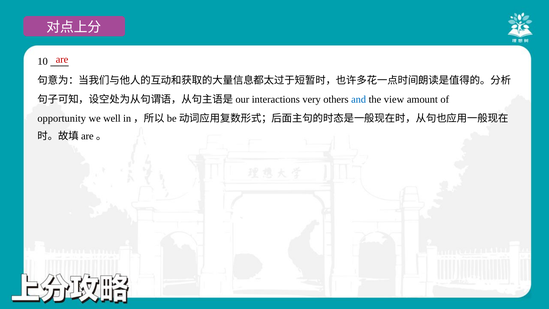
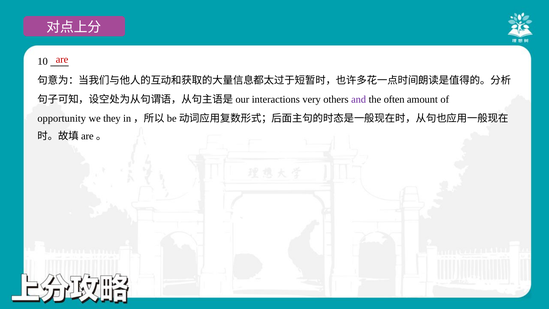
and colour: blue -> purple (359, 99)
view: view -> often (394, 99)
well: well -> they (112, 118)
